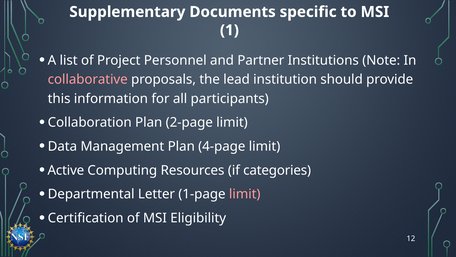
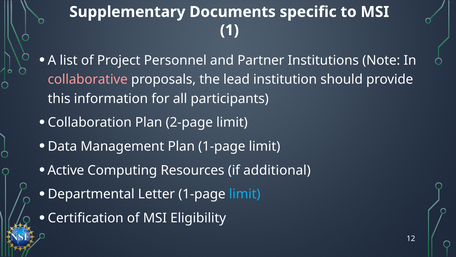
Plan 4-page: 4-page -> 1-page (222, 146)
categories: categories -> additional (277, 170)
limit colour: pink -> light blue (245, 194)
